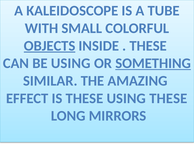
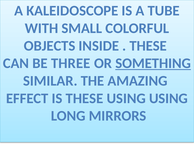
OBJECTS underline: present -> none (50, 46)
BE USING: USING -> THREE (71, 63)
USING THESE: THESE -> USING (168, 98)
